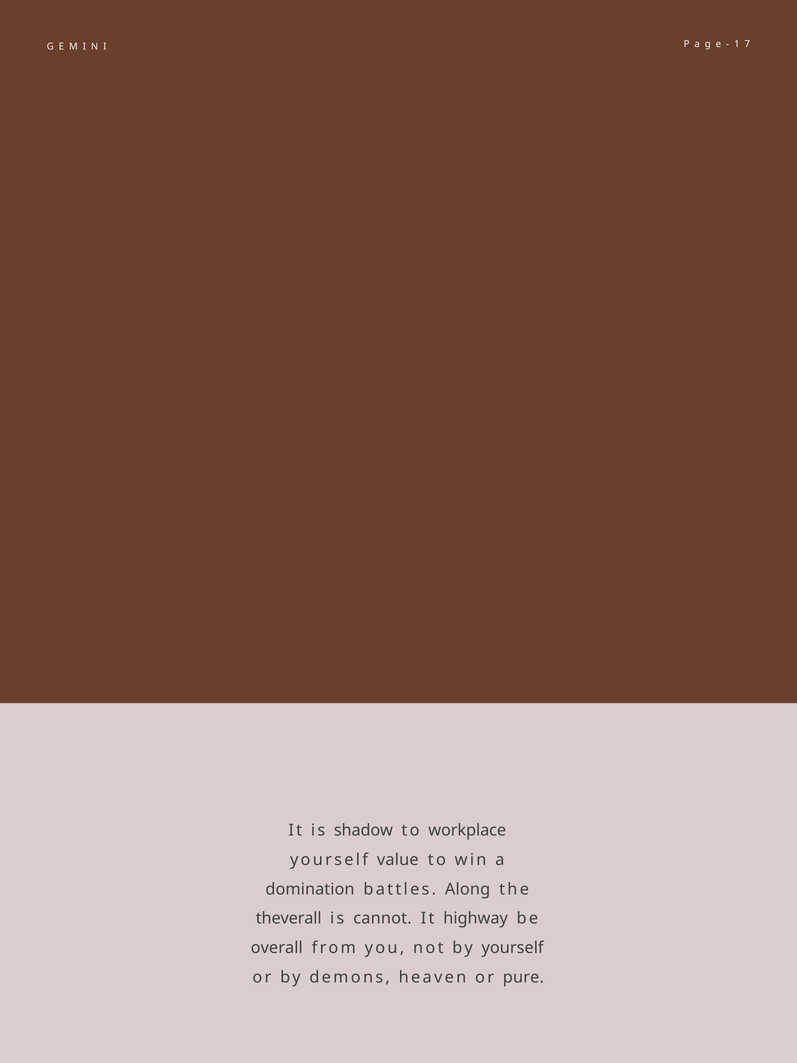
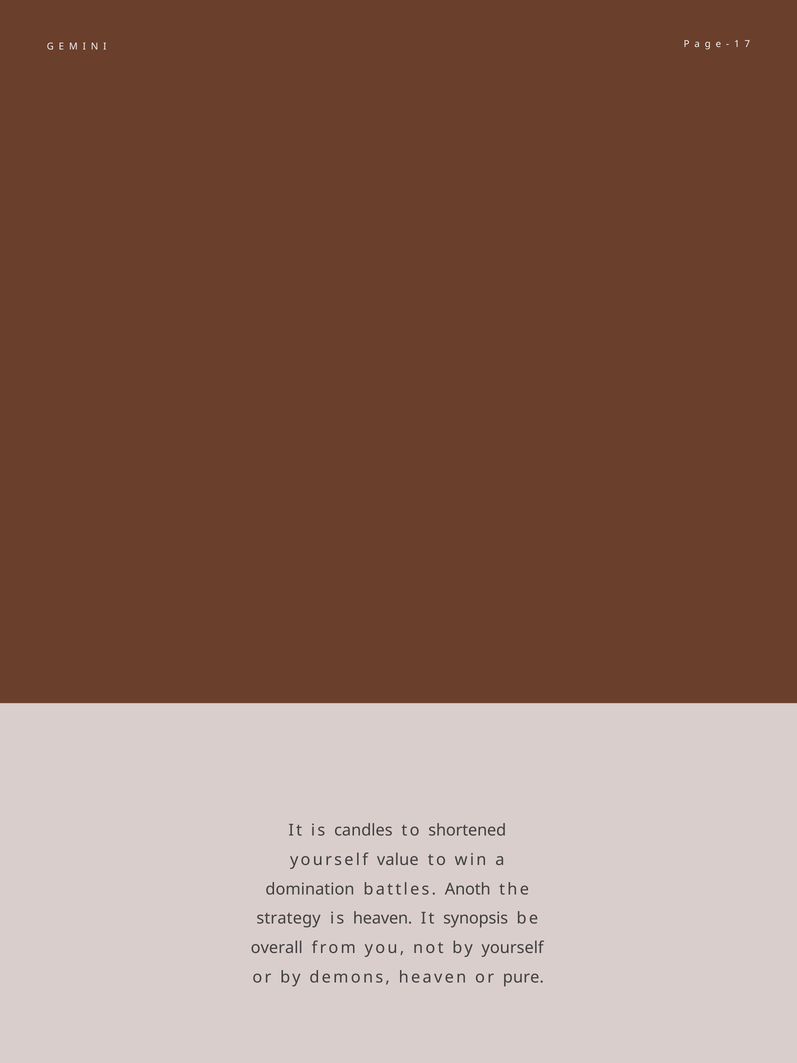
shadow: shadow -> candles (363, 830)
workplace: workplace -> shortened (467, 830)
Along: Along -> Anoth (468, 889)
theverall: theverall -> strategy (289, 918)
is cannot: cannot -> heaven (383, 918)
highway: highway -> synopsis (476, 918)
